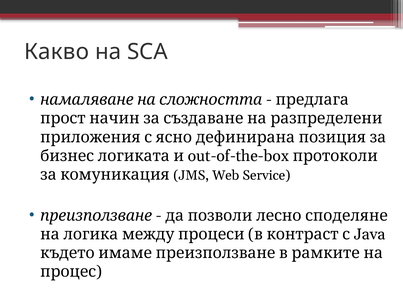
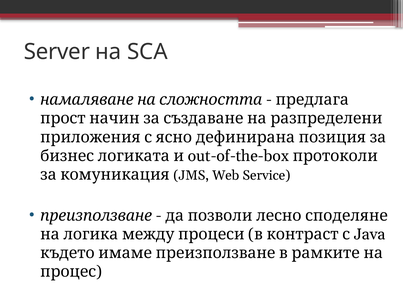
Какво: Какво -> Server (57, 52)
